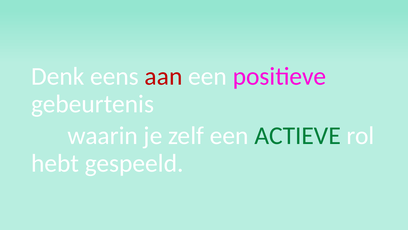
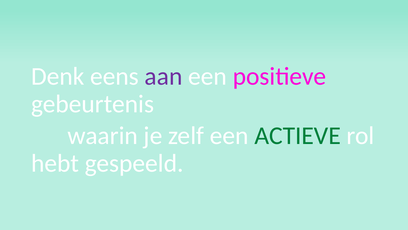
aan colour: red -> purple (164, 76)
